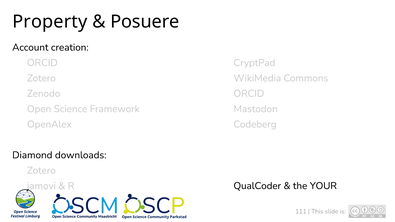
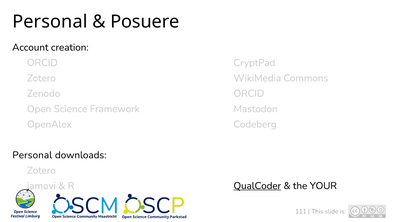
Property: Property -> Personal (50, 22)
Diamond: Diamond -> Personal (32, 155)
QualCoder underline: none -> present (257, 186)
